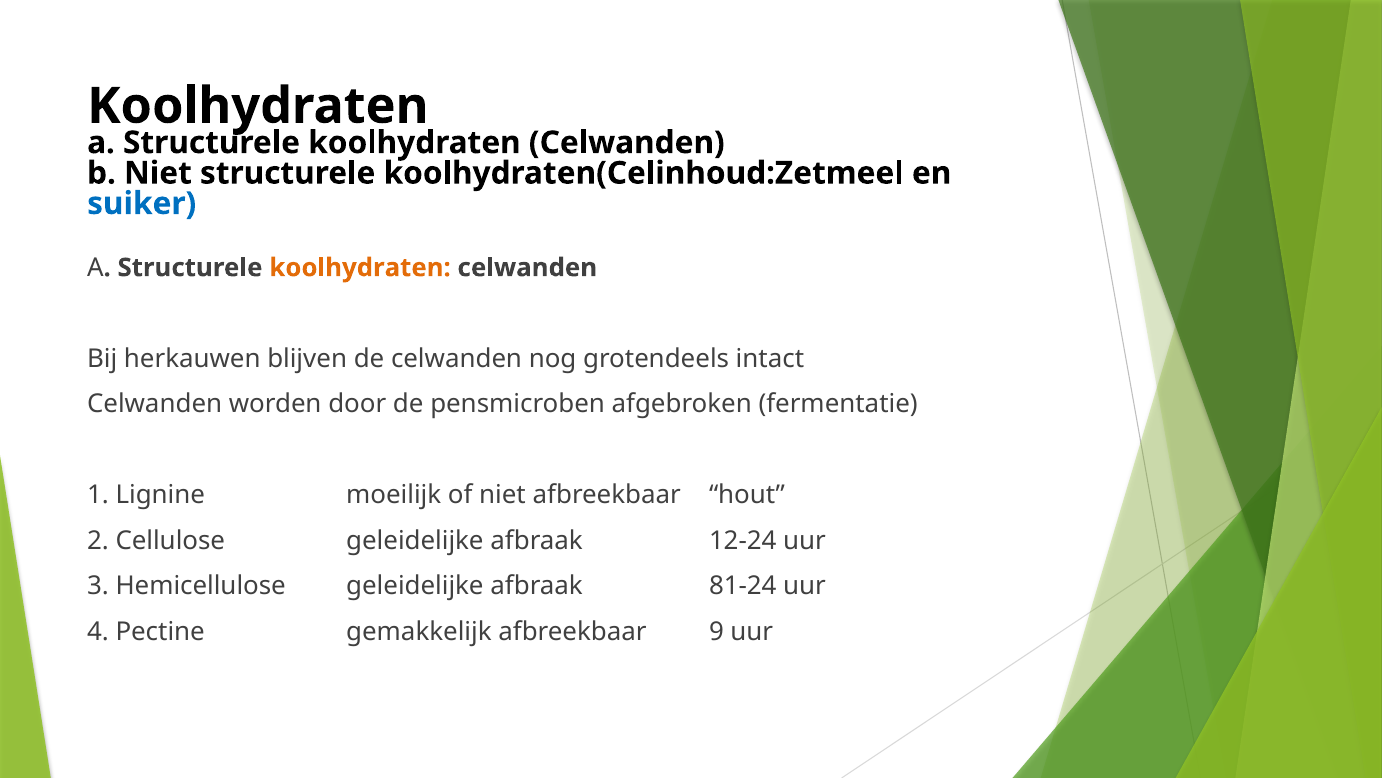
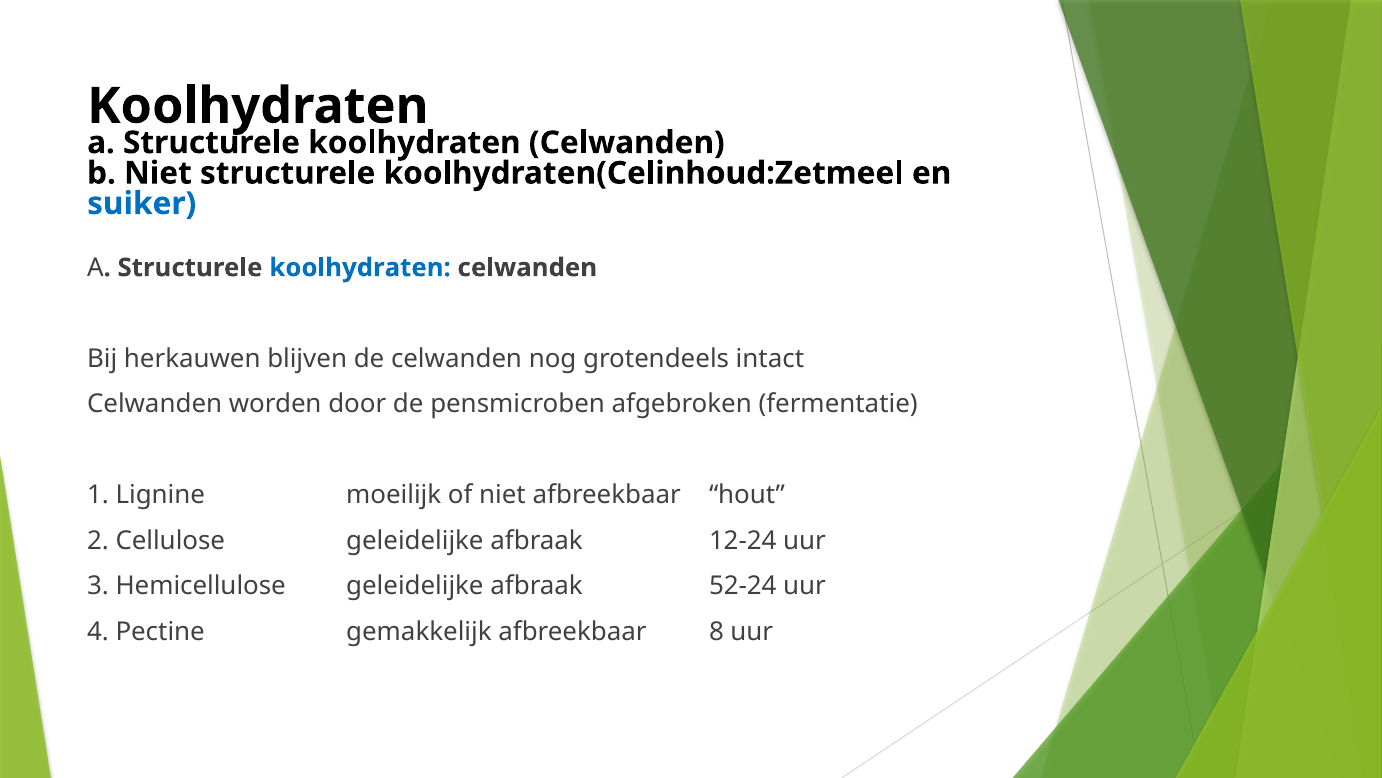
koolhydraten colour: orange -> blue (360, 267)
81-24: 81-24 -> 52-24 (743, 586)
9: 9 -> 8 (716, 631)
